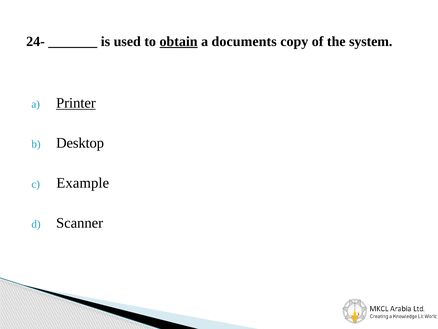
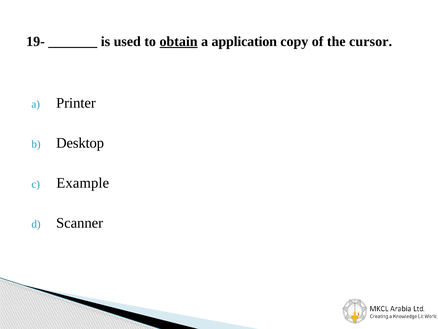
24-: 24- -> 19- (36, 41)
documents: documents -> application (244, 41)
system: system -> cursor (371, 41)
Printer underline: present -> none (76, 103)
